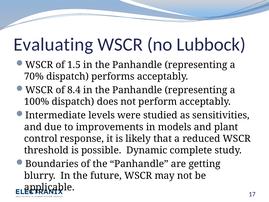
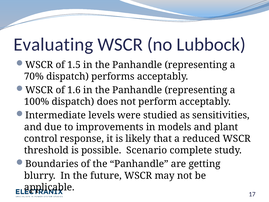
8.4: 8.4 -> 1.6 (74, 90)
Dynamic: Dynamic -> Scenario (147, 150)
